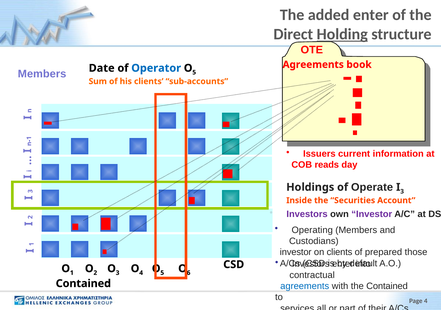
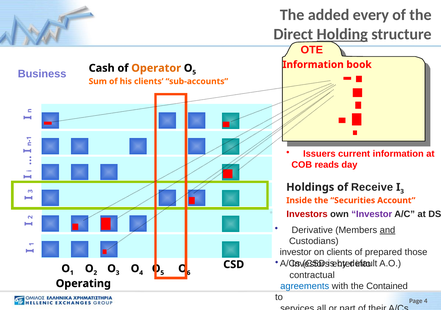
added enter: enter -> every (371, 15)
Agreements: Agreements -> Information (313, 65)
Date: Date -> Cash (102, 68)
Operator colour: blue -> orange (156, 68)
Members: Members -> Business (42, 74)
Operate: Operate -> Receive (372, 187)
Investors colour: purple -> red (307, 214)
Operating: Operating -> Derivative (312, 230)
and underline: none -> present (387, 230)
Contained: Contained -> Operating (83, 284)
